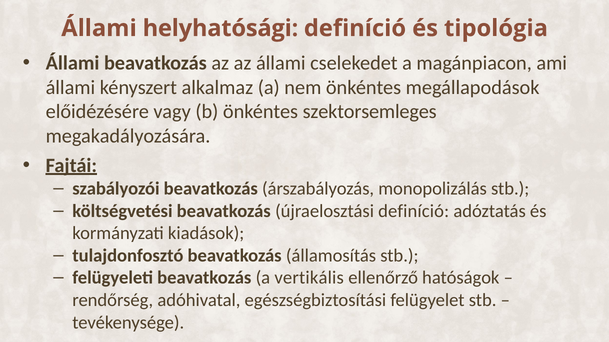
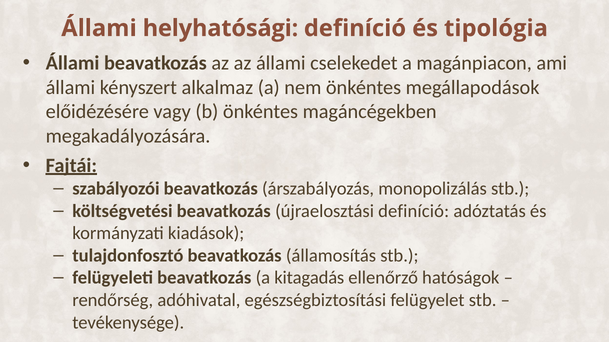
szektorsemleges: szektorsemleges -> magáncégekben (370, 112)
vertikális: vertikális -> kitagadás (309, 278)
